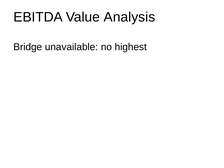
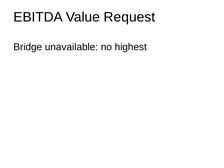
Analysis: Analysis -> Request (129, 17)
